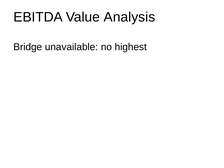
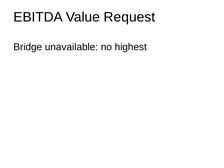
Analysis: Analysis -> Request (129, 17)
